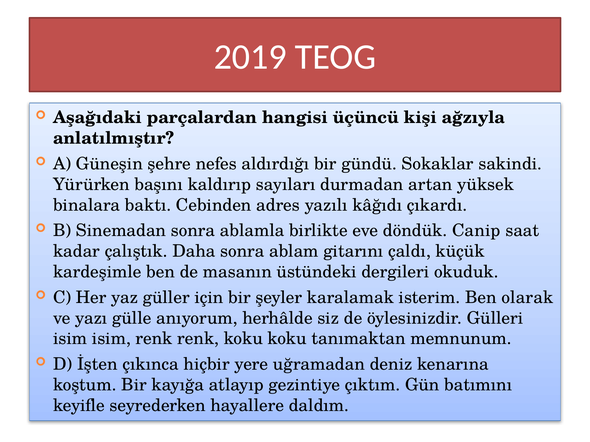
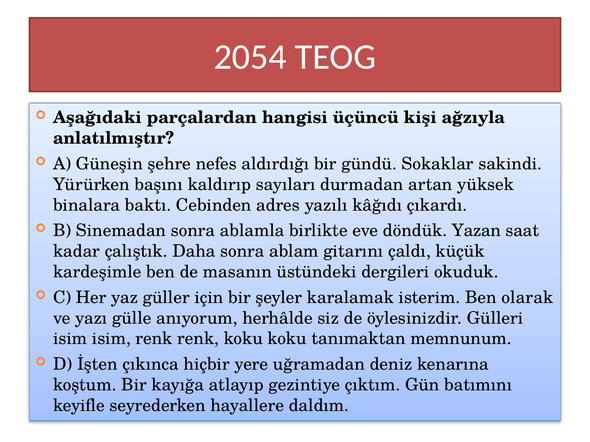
2019: 2019 -> 2054 (250, 57)
Canip: Canip -> Yazan (476, 231)
